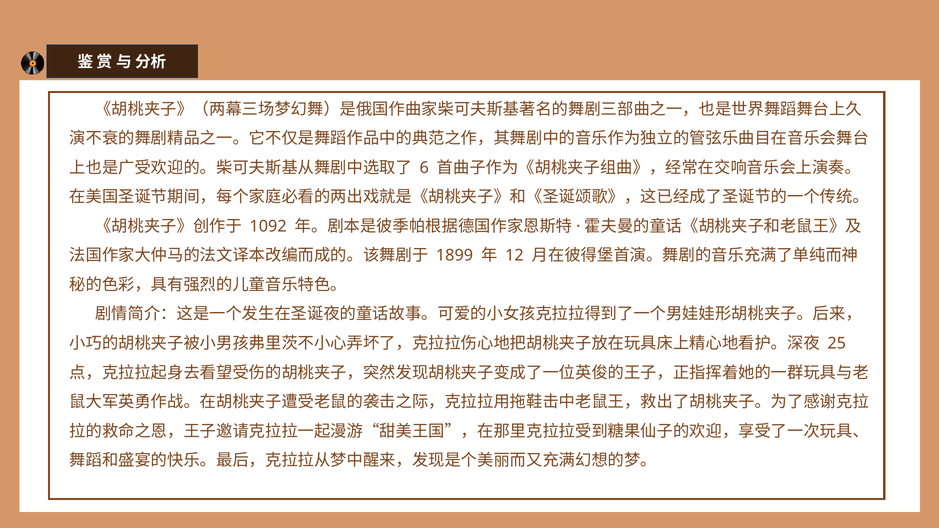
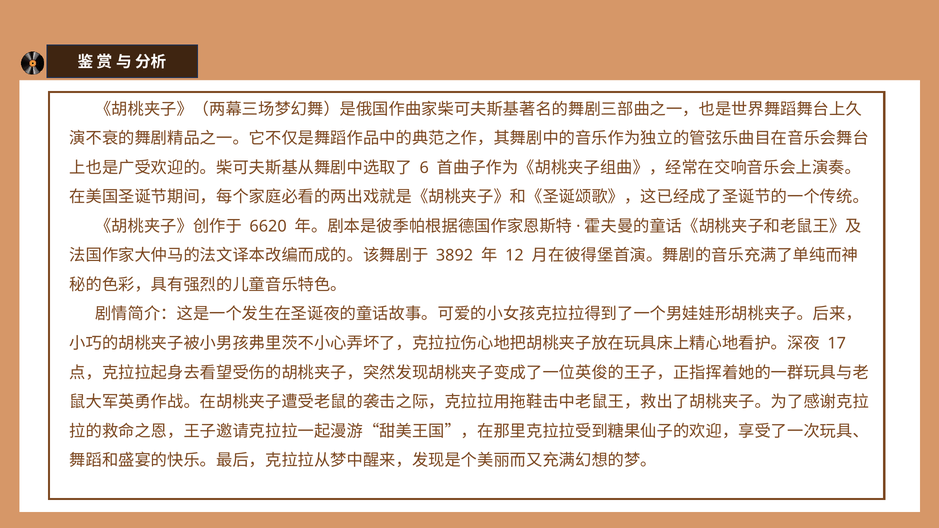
1092: 1092 -> 6620 (268, 226)
1899: 1899 -> 3892 (454, 256)
25: 25 -> 17 (837, 344)
